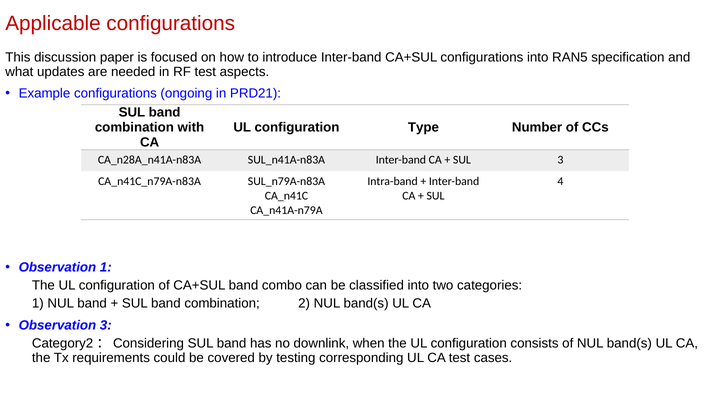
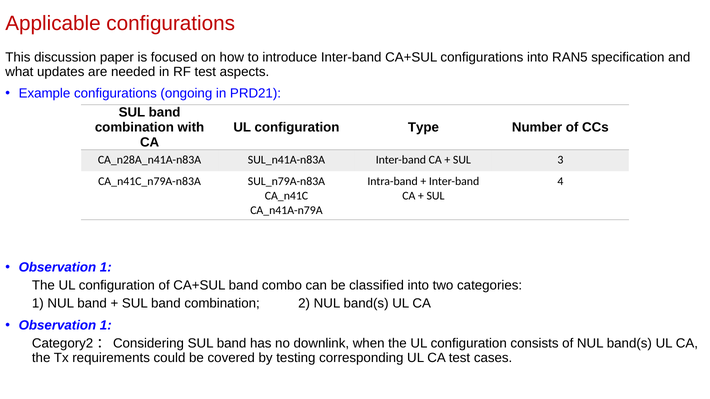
3: 3 -> 1 (106, 326)
